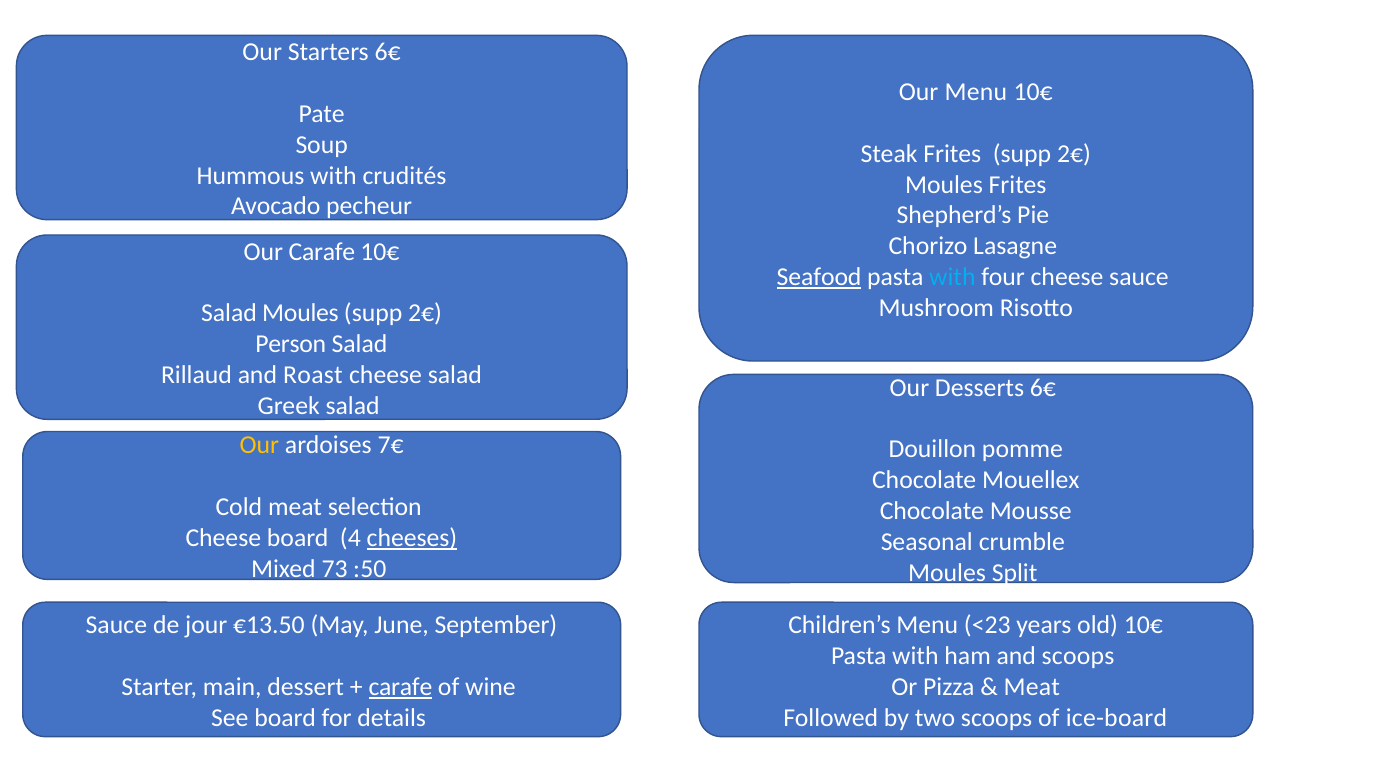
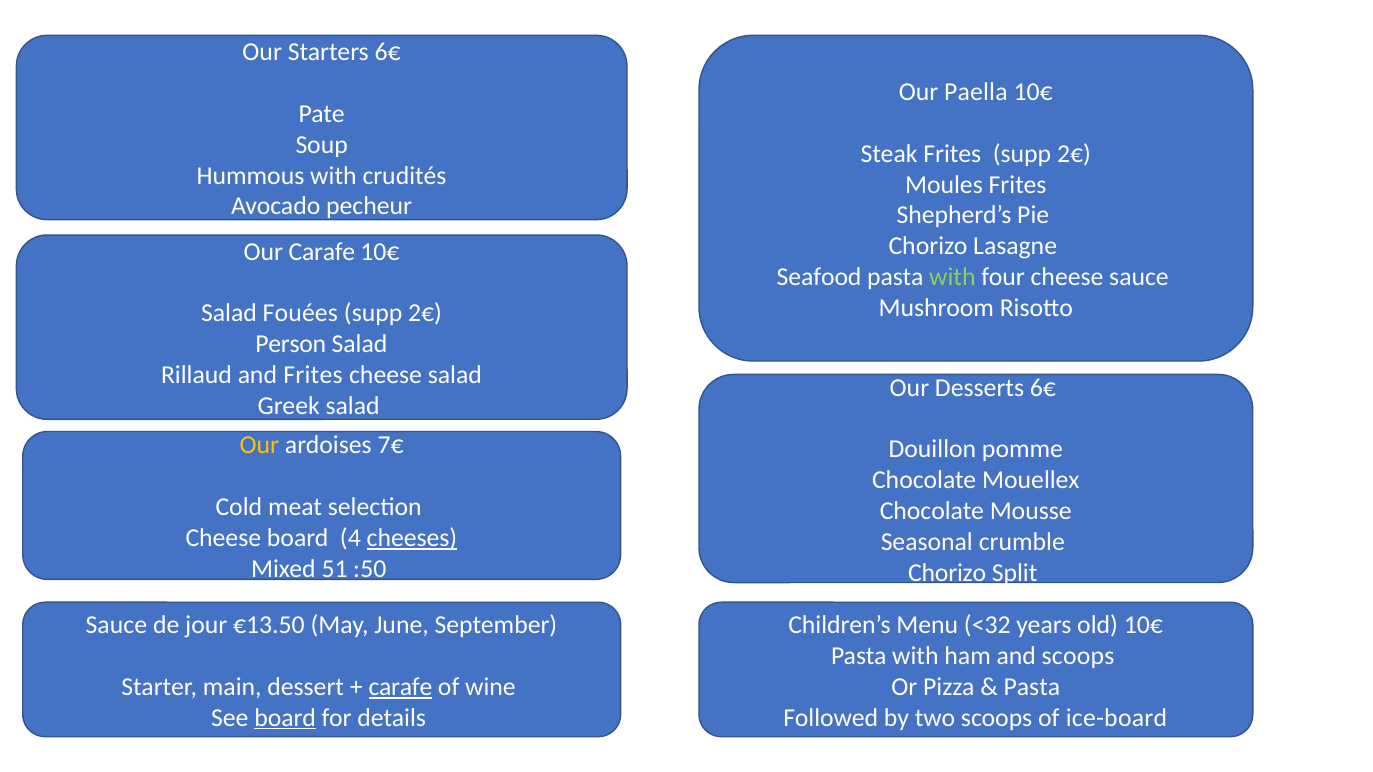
Our Menu: Menu -> Paella (976, 92)
Seafood underline: present -> none (819, 277)
with colour: light blue -> light green (952, 277)
Salad Moules: Moules -> Fouées (300, 314)
and Roast: Roast -> Frites (313, 375)
73: 73 -> 51 (335, 569)
Moules: Moules -> Chorizo (947, 573)
<23: <23 -> <32 (987, 625)
Meat: Meat -> Pasta (1032, 687)
board underline: none -> present (285, 718)
